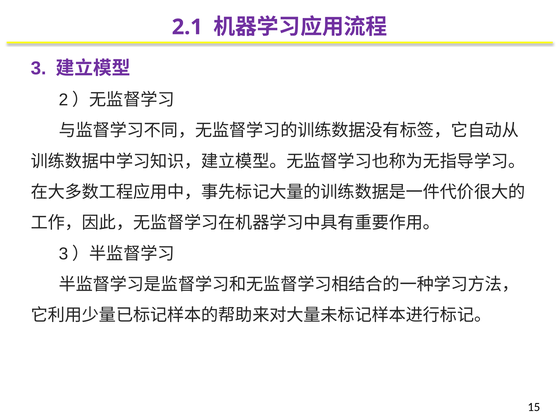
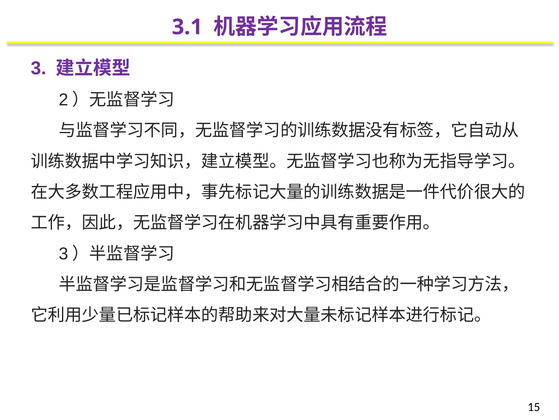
2.1: 2.1 -> 3.1 (187, 27)
